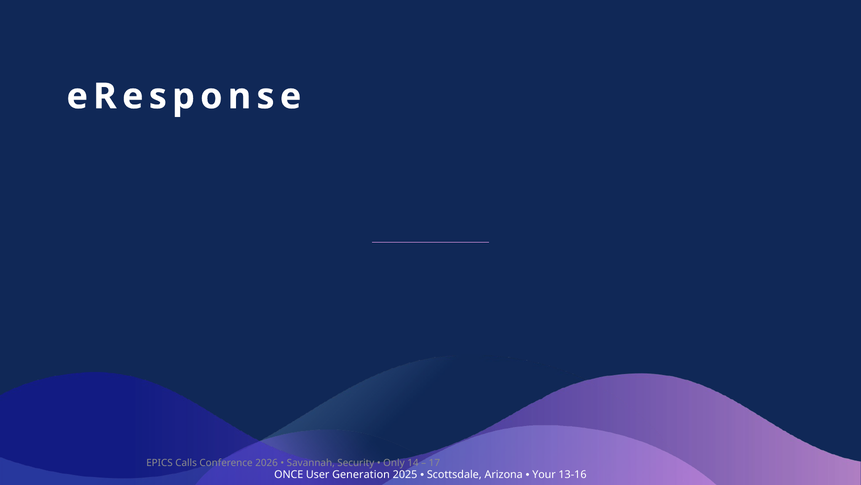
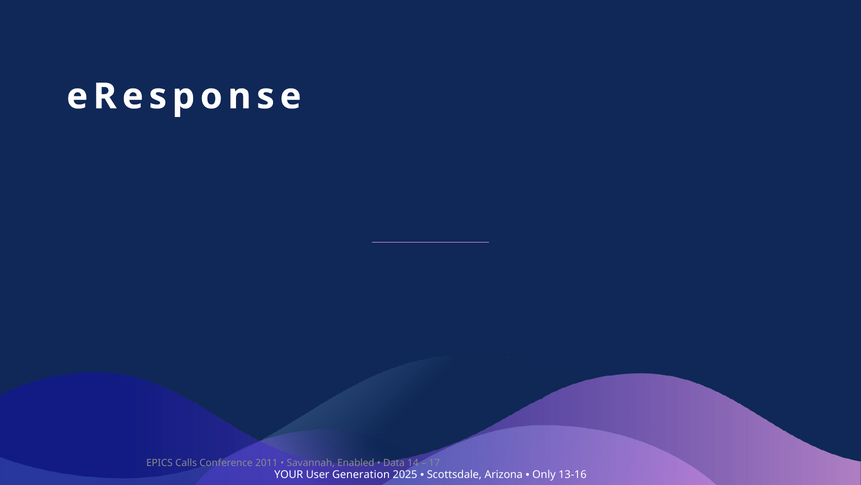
2026: 2026 -> 2011 (267, 462)
Security: Security -> Enabled (356, 462)
Only: Only -> Data (394, 462)
ONCE: ONCE -> YOUR (289, 474)
Your: Your -> Only (544, 474)
